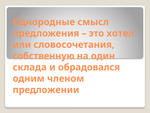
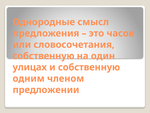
хотел: хотел -> часов (120, 33)
склада: склада -> улицах (30, 67)
и обрадовался: обрадовался -> собственную (89, 67)
